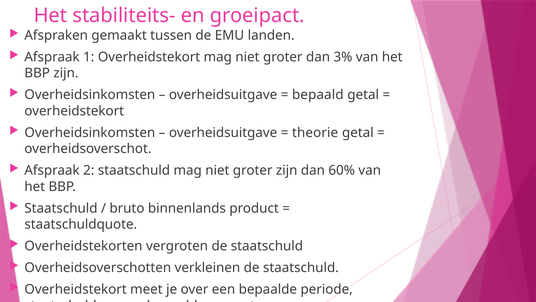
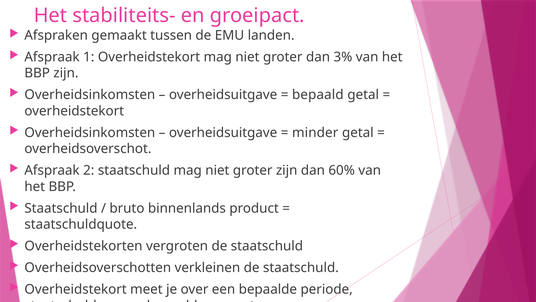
theorie: theorie -> minder (315, 132)
